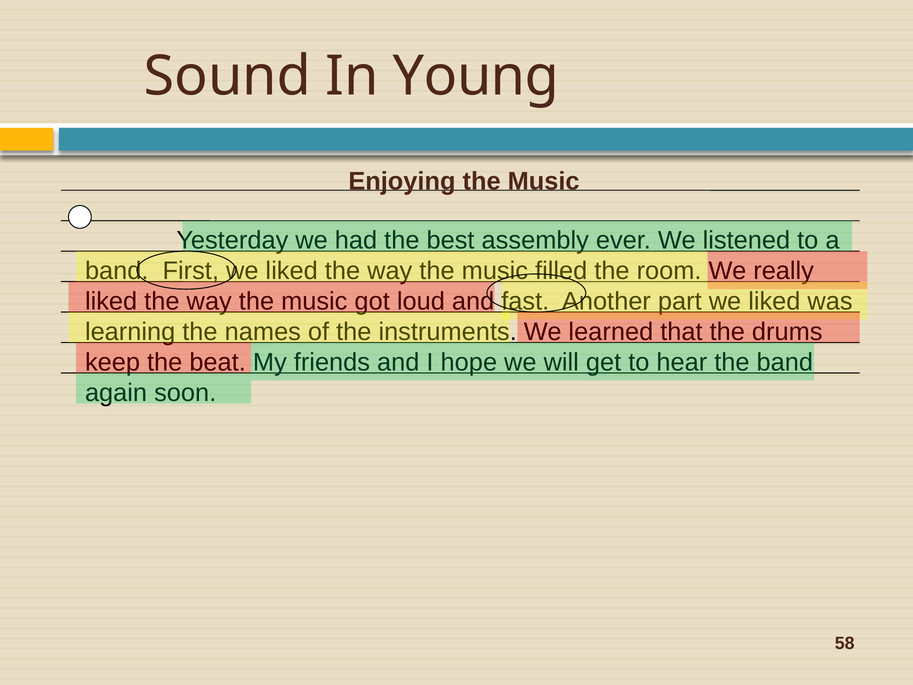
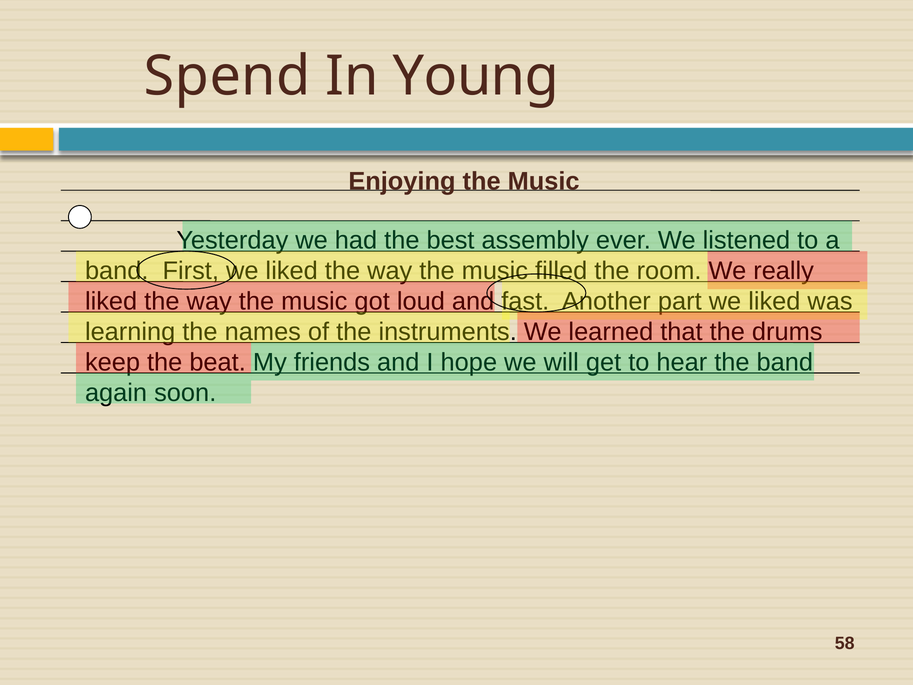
Sound: Sound -> Spend (227, 76)
